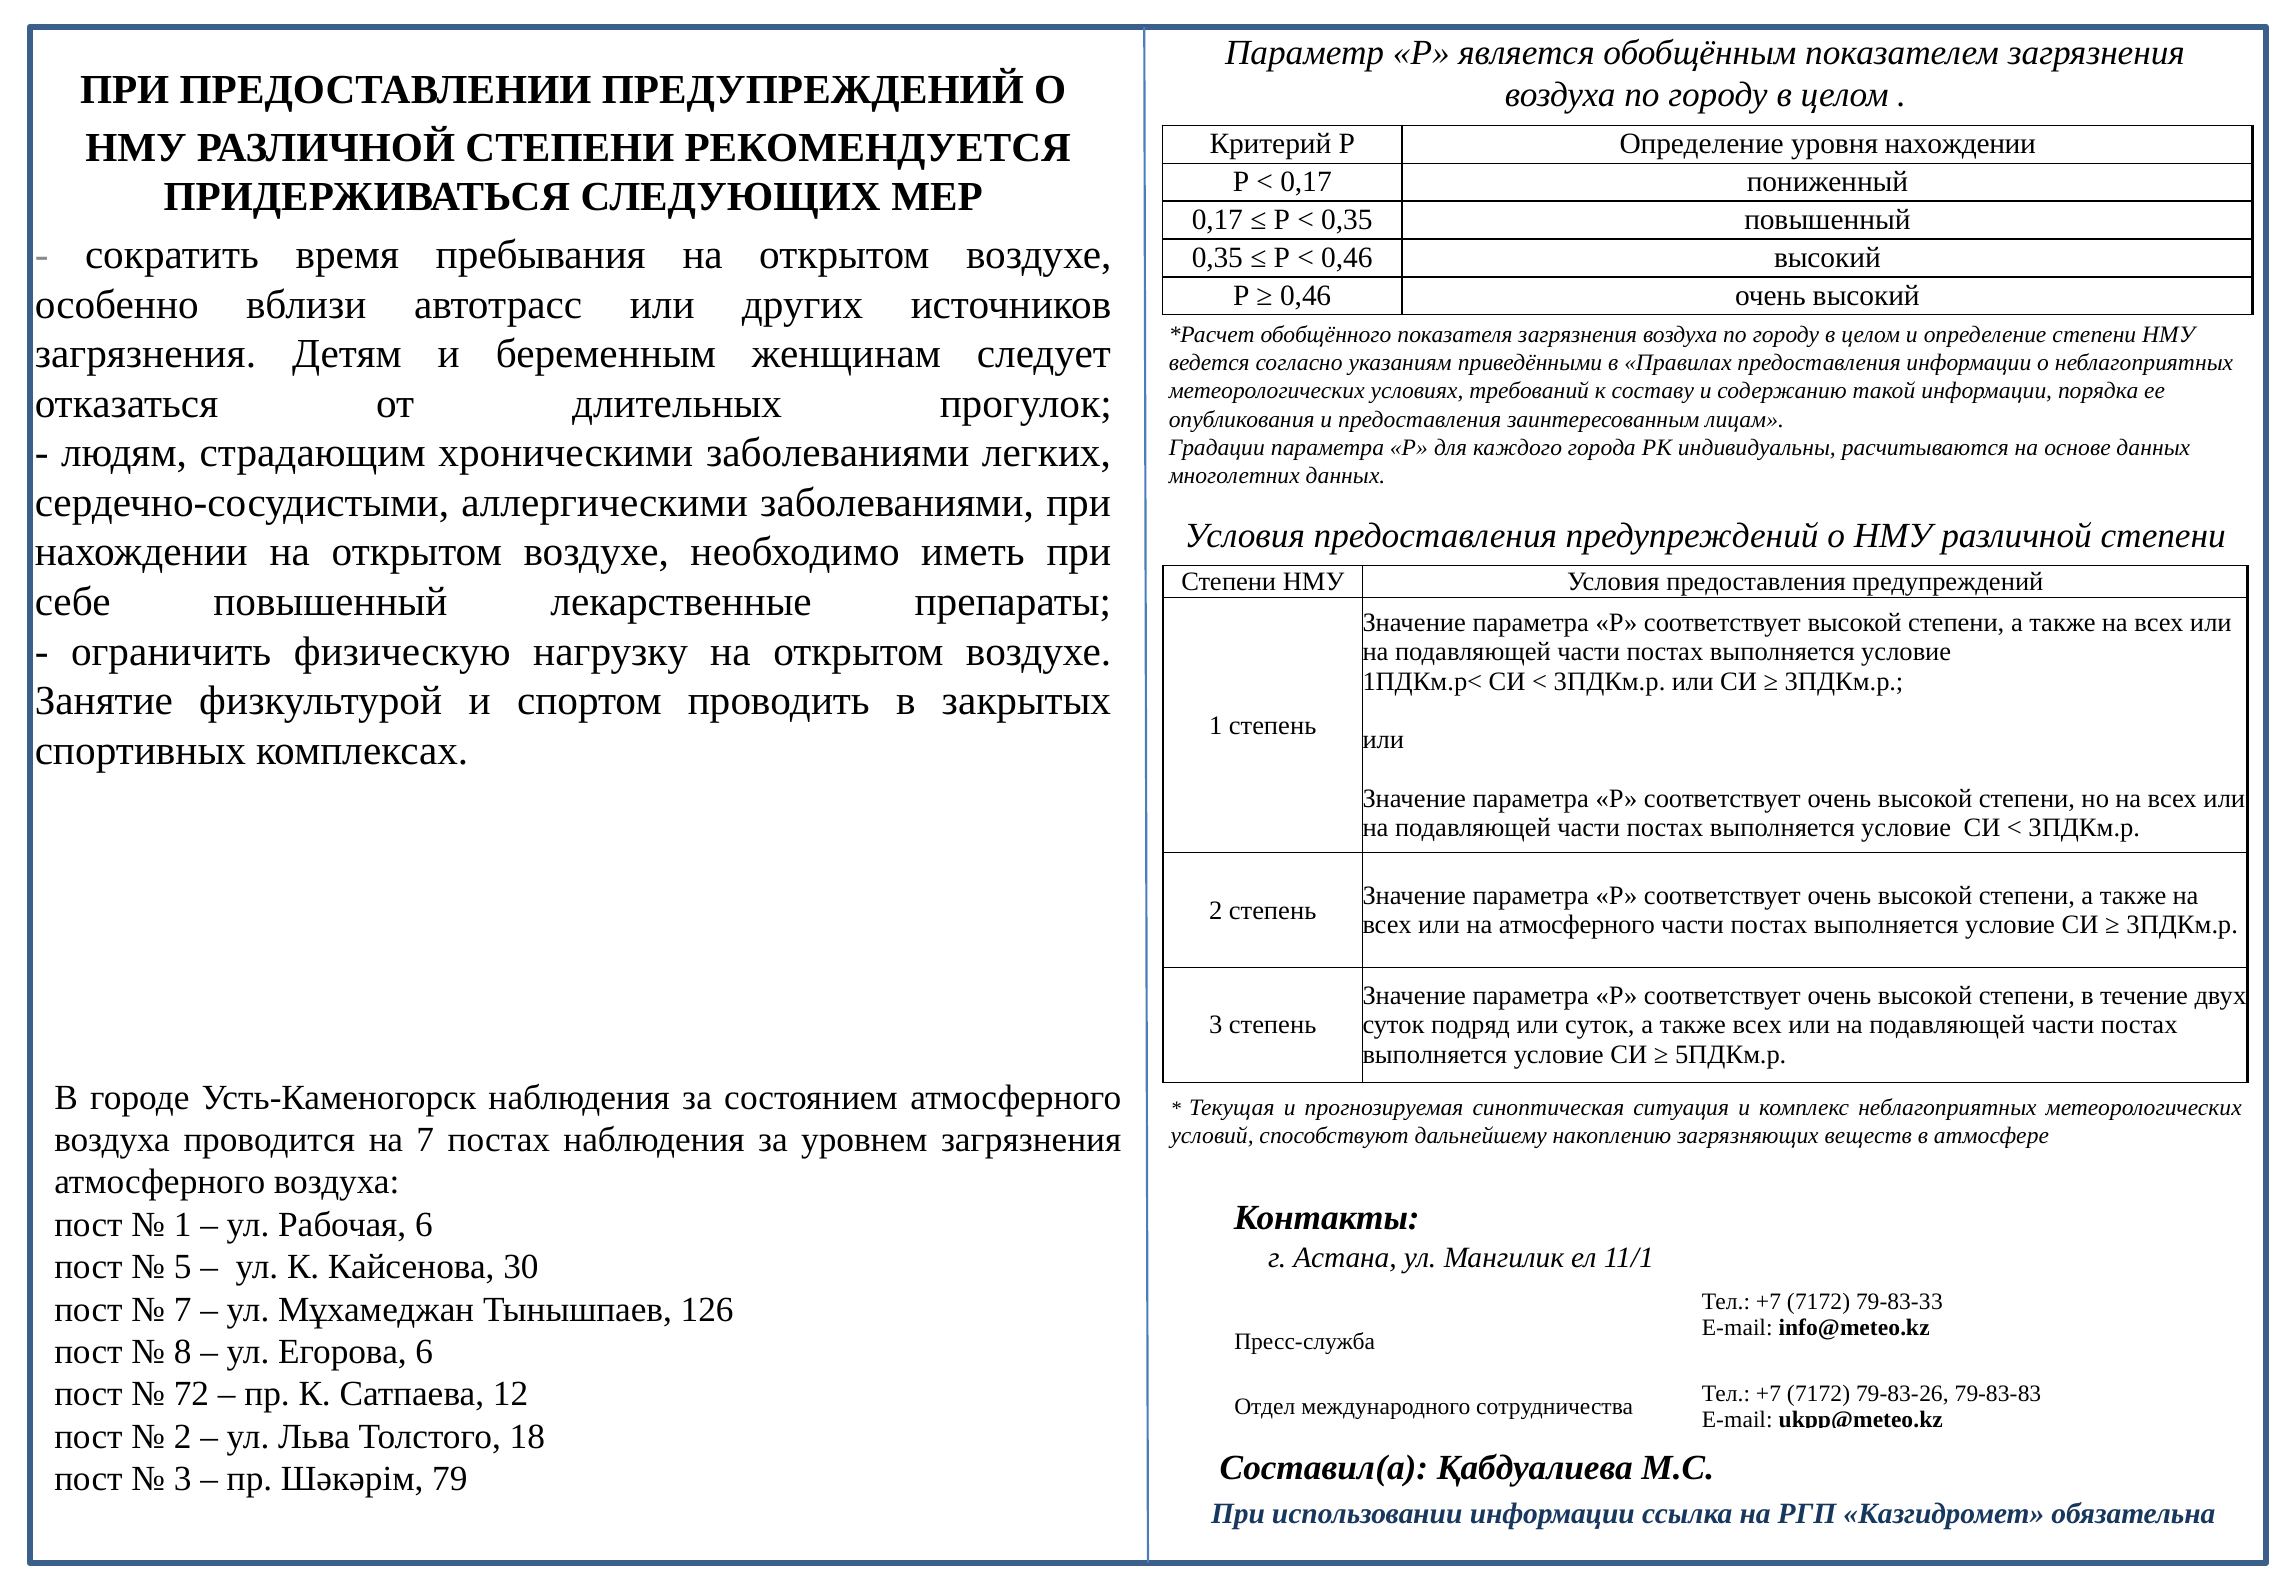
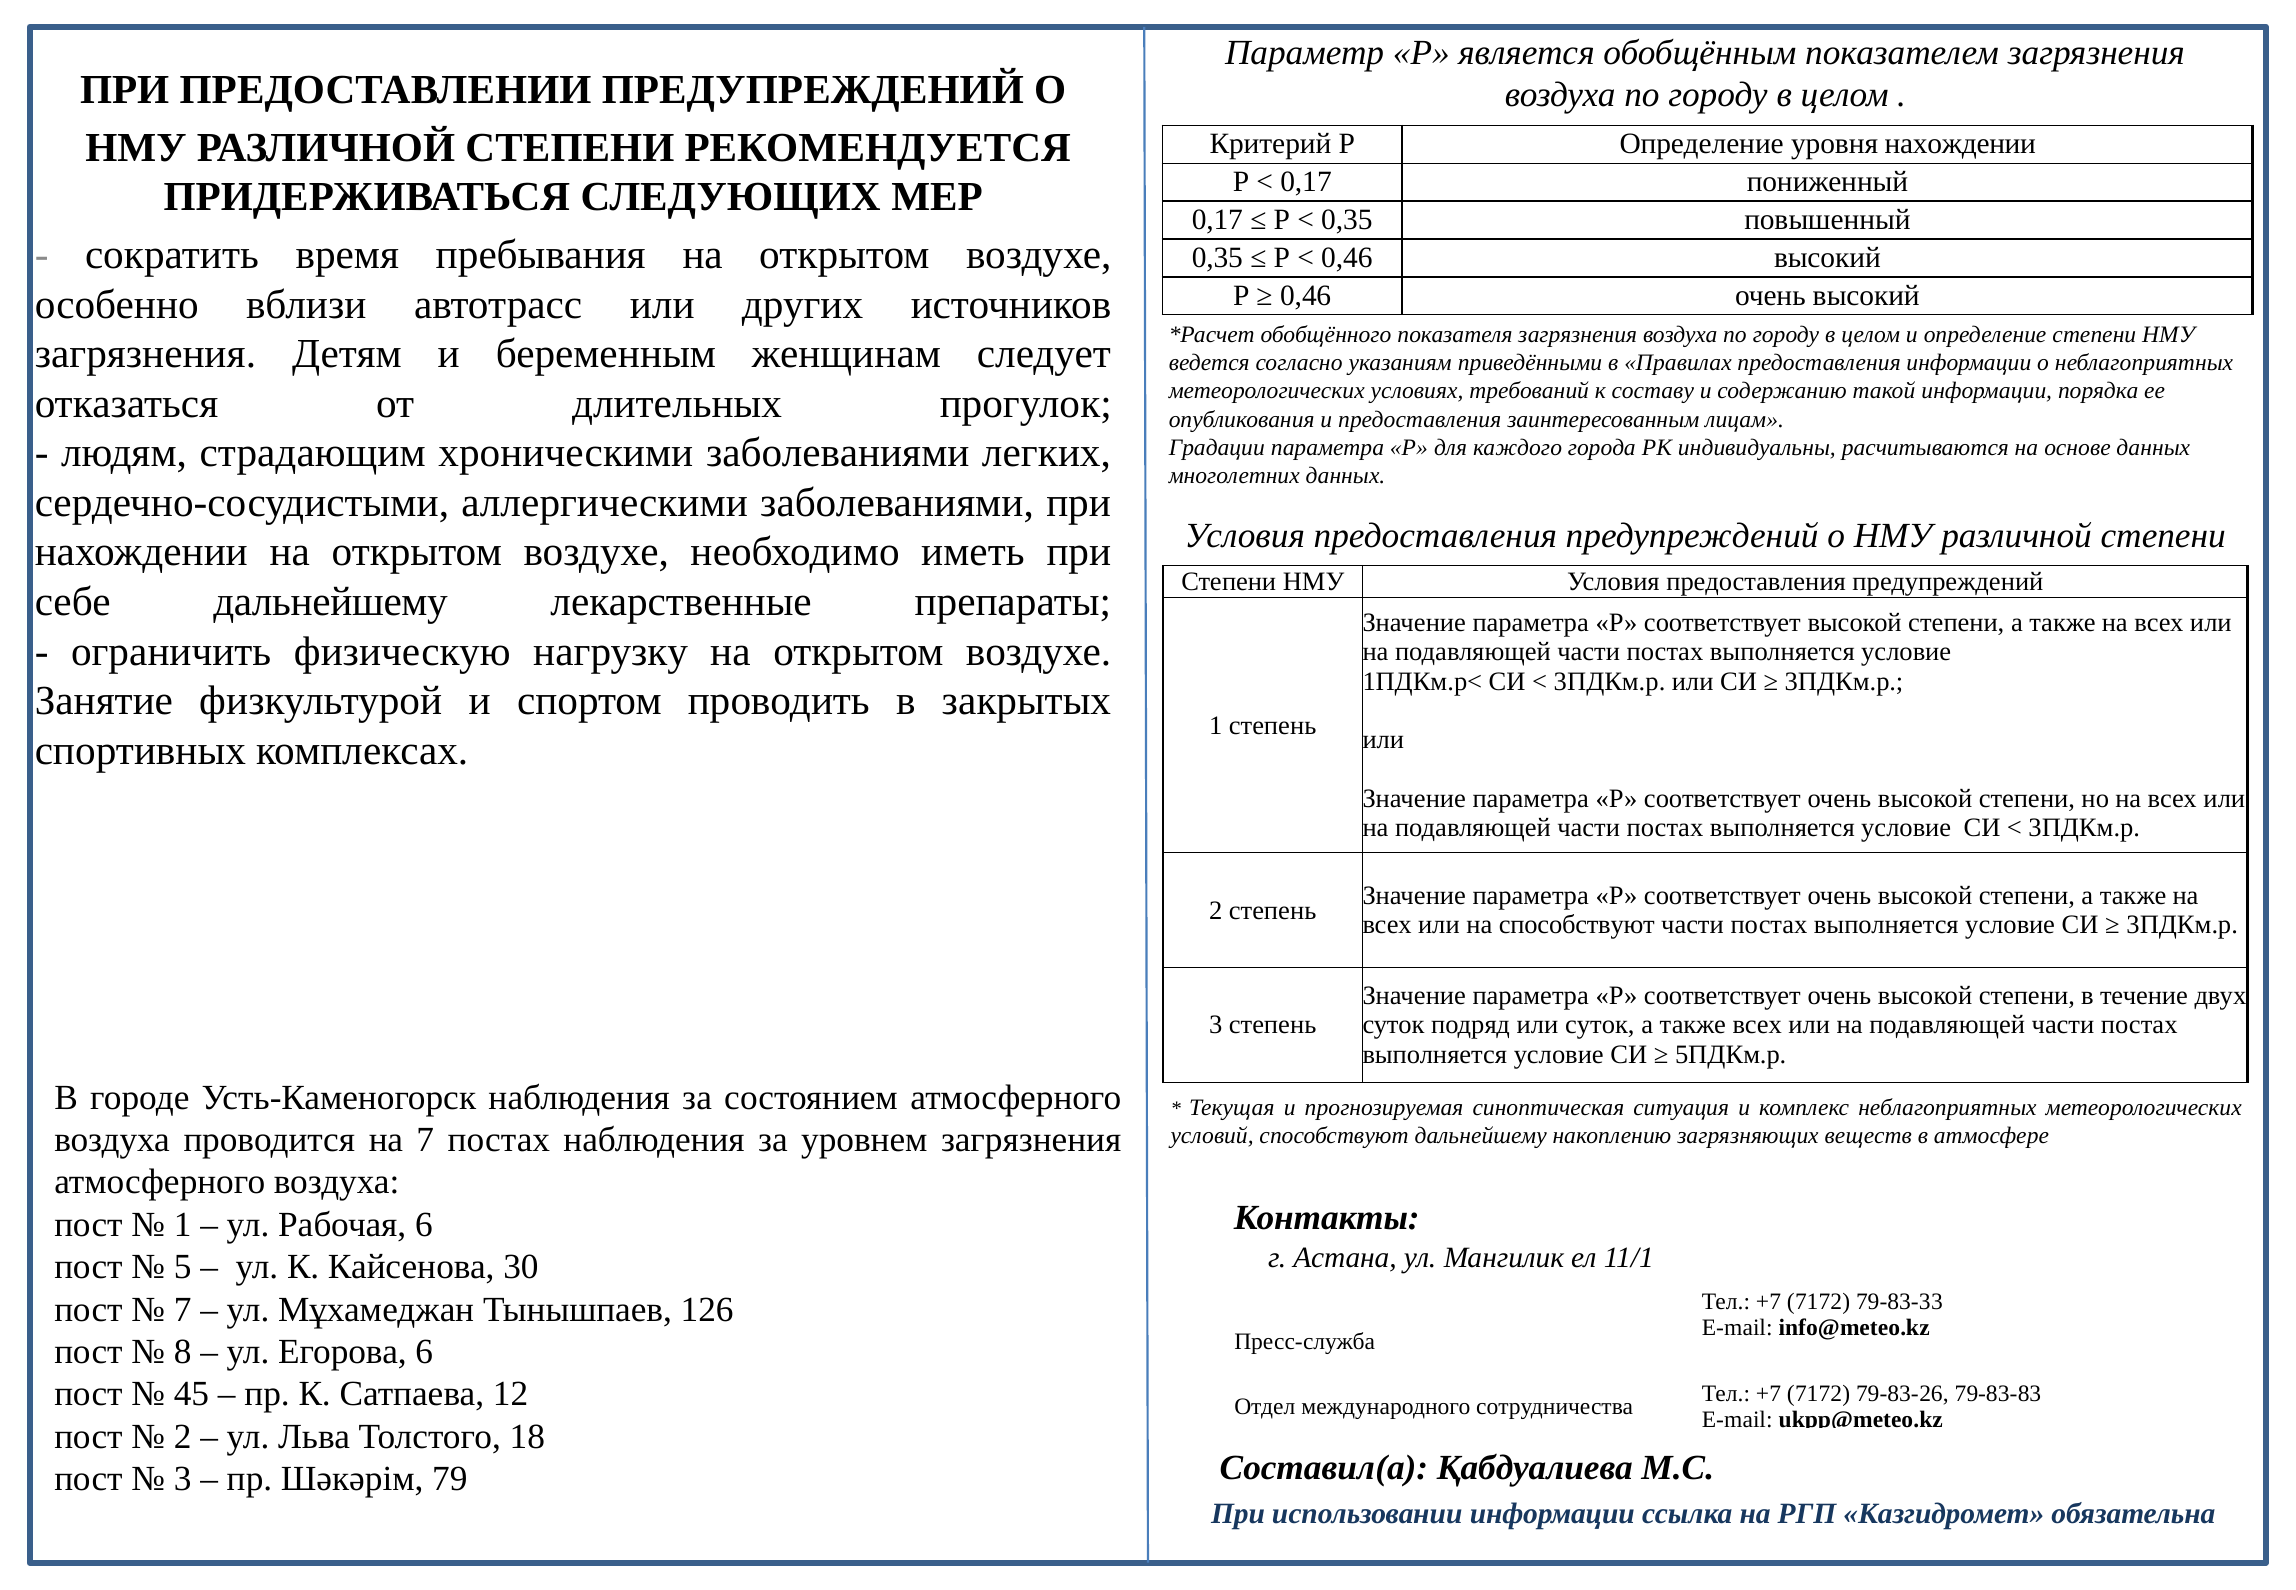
себе повышенный: повышенный -> дальнейшему (331, 602)
на атмосферного: атмосферного -> способствуют (1577, 925)
72: 72 -> 45 (191, 1394)
